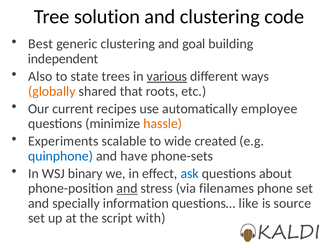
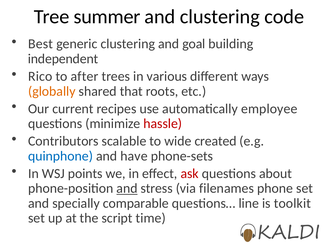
solution: solution -> summer (107, 17)
Also: Also -> Rico (40, 76)
state: state -> after (84, 76)
various underline: present -> none (167, 76)
hassle colour: orange -> red (163, 124)
Experiments: Experiments -> Contributors (63, 141)
binary: binary -> points (85, 174)
ask colour: blue -> red (190, 174)
information: information -> comparable (136, 204)
like: like -> line (249, 204)
source: source -> toolkit (292, 204)
with: with -> time (151, 218)
